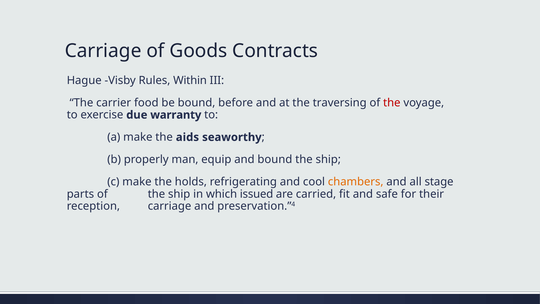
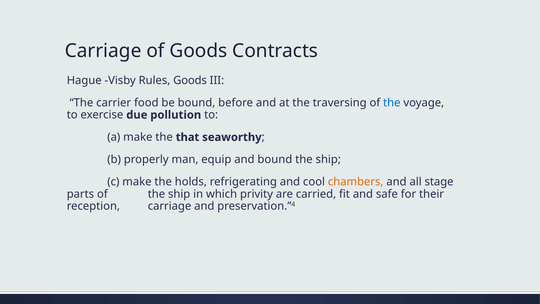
Rules Within: Within -> Goods (190, 80)
the colour: red -> blue (392, 103)
warranty: warranty -> pollution (176, 115)
aids: aids -> that (188, 137)
issued: issued -> privity (256, 194)
